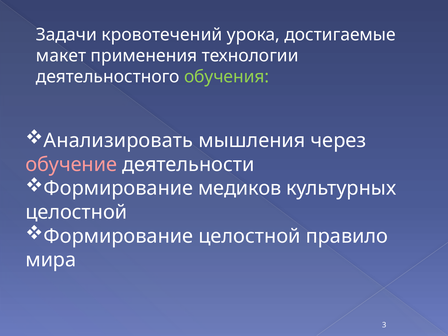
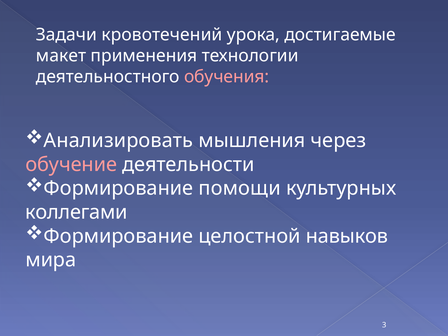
обучения colour: light green -> pink (227, 77)
медиков: медиков -> помощи (240, 188)
целостной: целостной -> коллегами (76, 212)
правило: правило -> навыков (347, 236)
